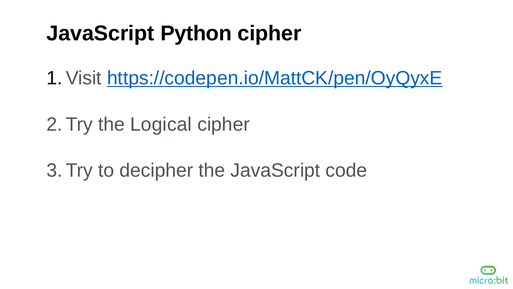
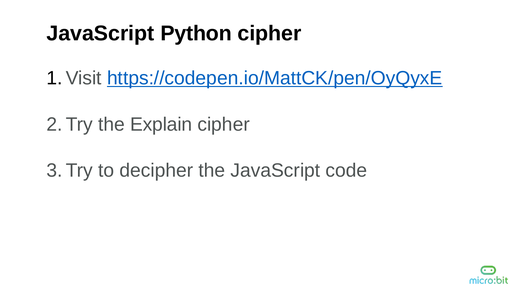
Logical: Logical -> Explain (161, 124)
